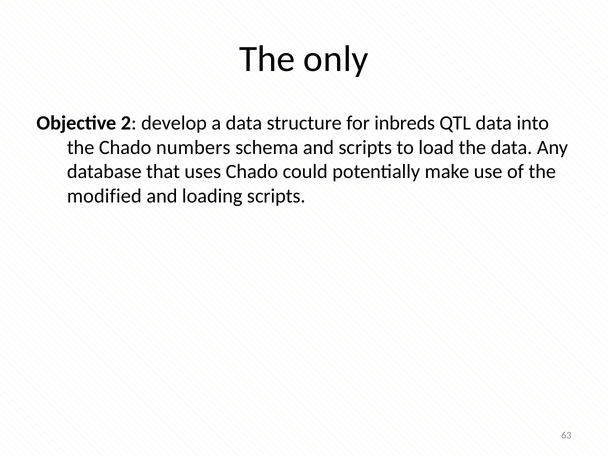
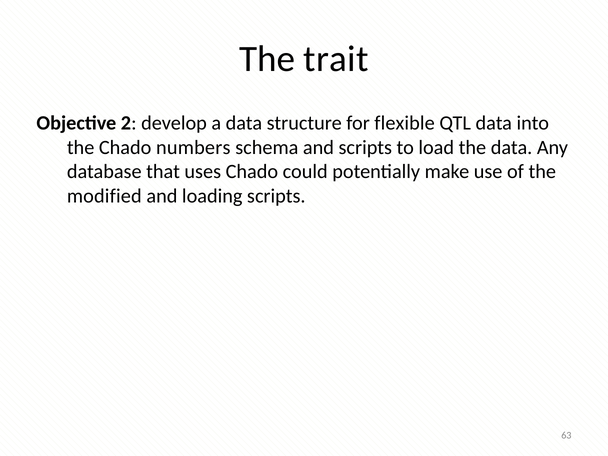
only: only -> trait (336, 59)
inbreds: inbreds -> flexible (405, 123)
